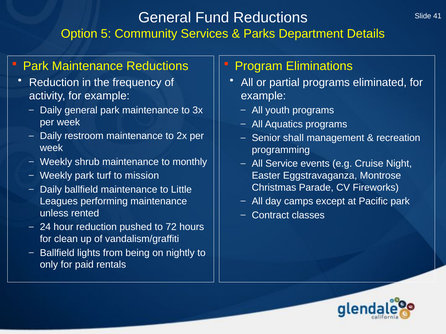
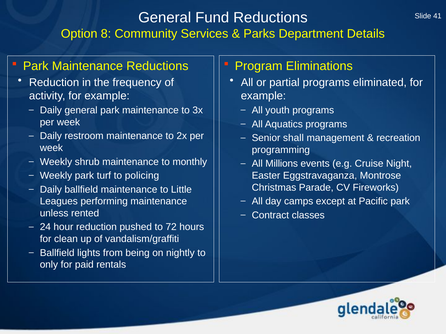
5: 5 -> 8 (106, 34)
Service: Service -> Millions (282, 164)
mission: mission -> policing (142, 176)
